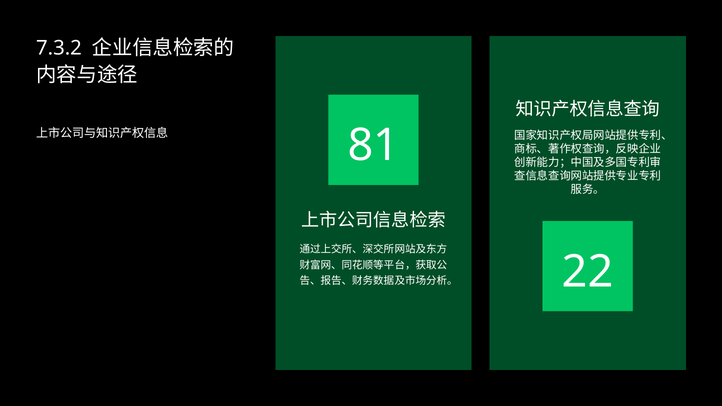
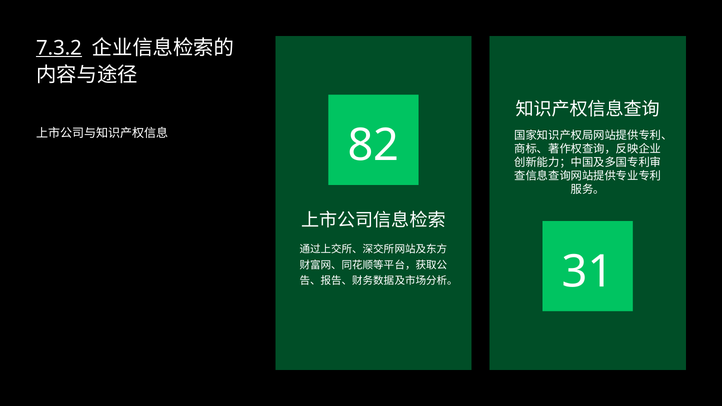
7.3.2 underline: none -> present (59, 48)
81: 81 -> 82 (373, 145)
22: 22 -> 31 (588, 272)
